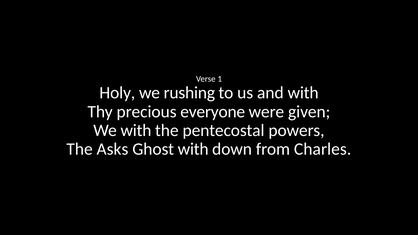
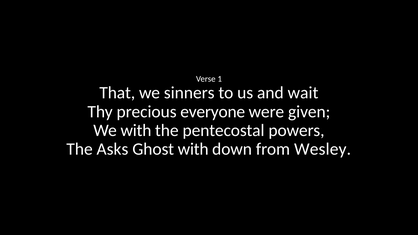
Holy: Holy -> That (117, 93)
rushing: rushing -> sinners (189, 93)
and with: with -> wait (303, 93)
Charles: Charles -> Wesley (323, 149)
